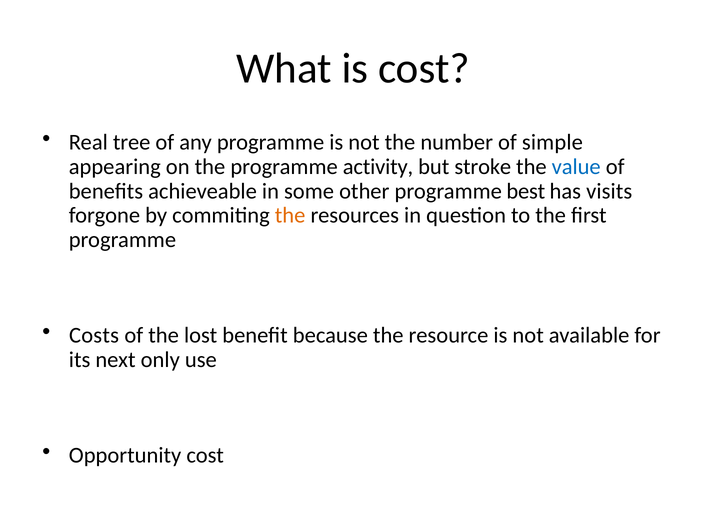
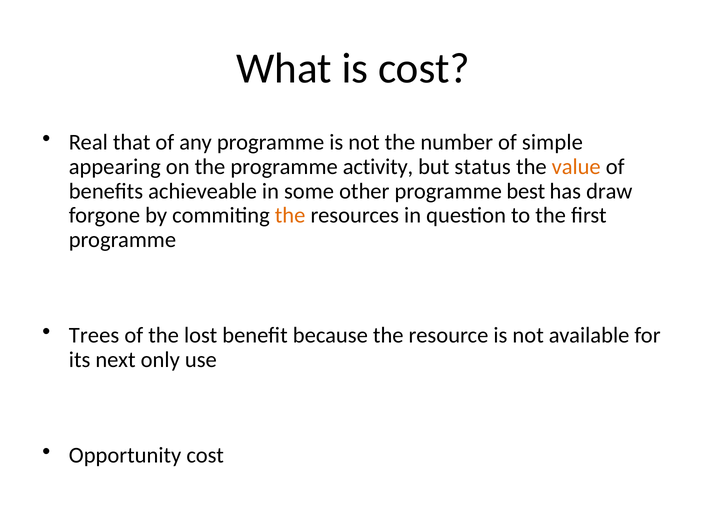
tree: tree -> that (132, 142)
stroke: stroke -> status (483, 167)
value colour: blue -> orange (576, 167)
visits: visits -> draw (609, 191)
Costs: Costs -> Trees (94, 335)
